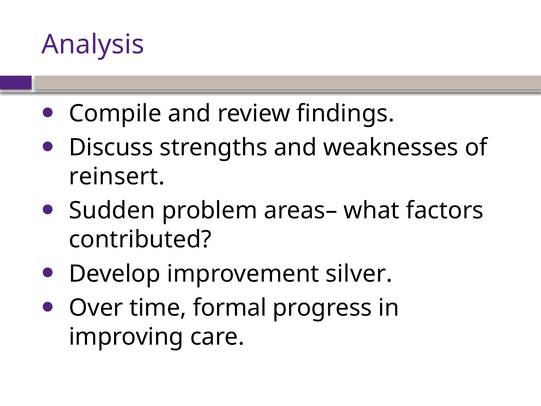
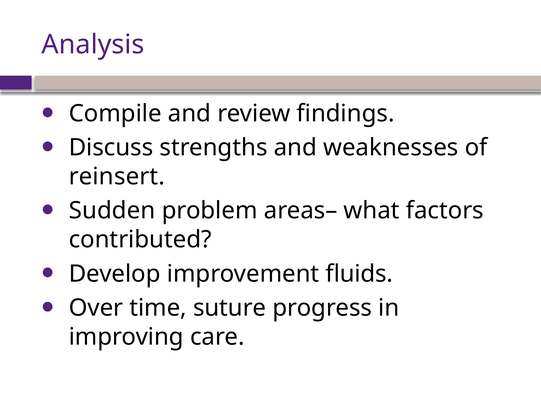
silver: silver -> fluids (359, 274)
formal: formal -> suture (230, 308)
